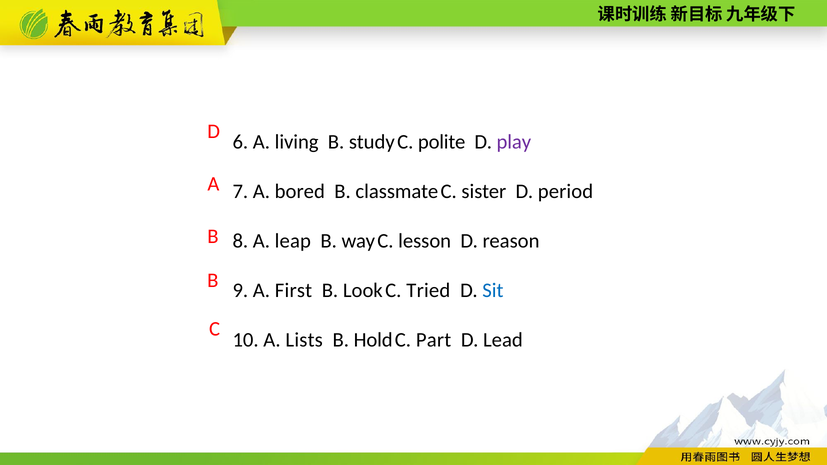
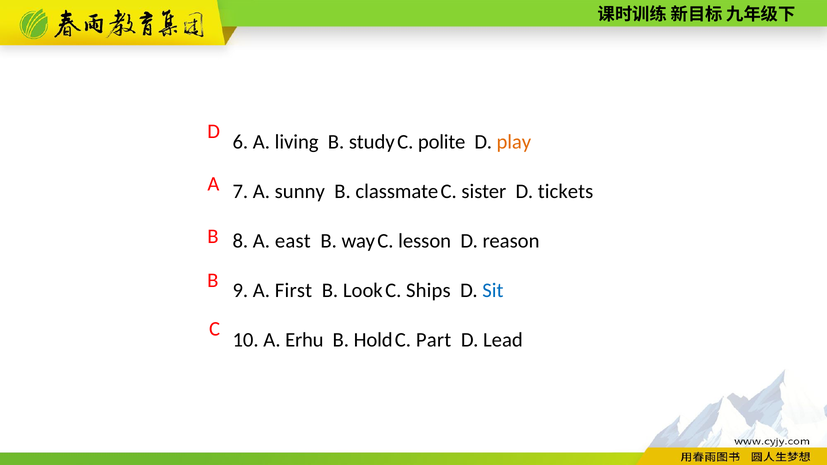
play colour: purple -> orange (514, 142)
bored: bored -> sunny (300, 191)
period: period -> tickets (566, 191)
leap: leap -> east (293, 241)
Tried: Tried -> Ships (428, 291)
Lists: Lists -> Erhu (304, 340)
